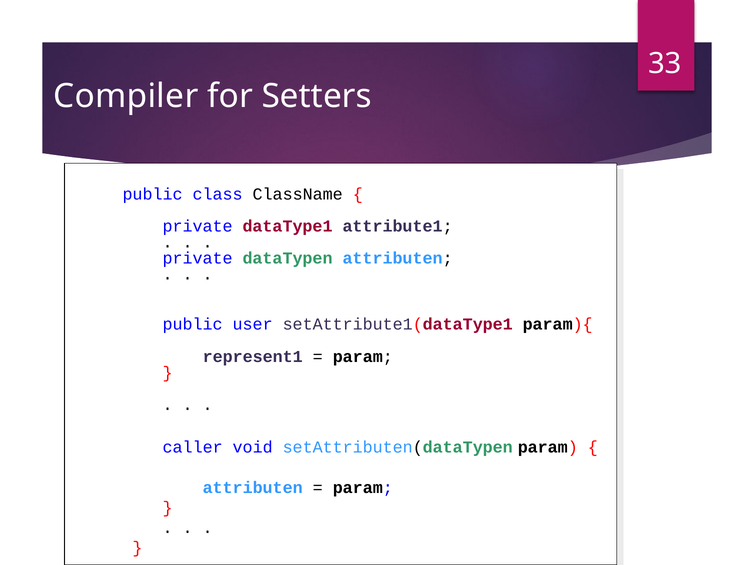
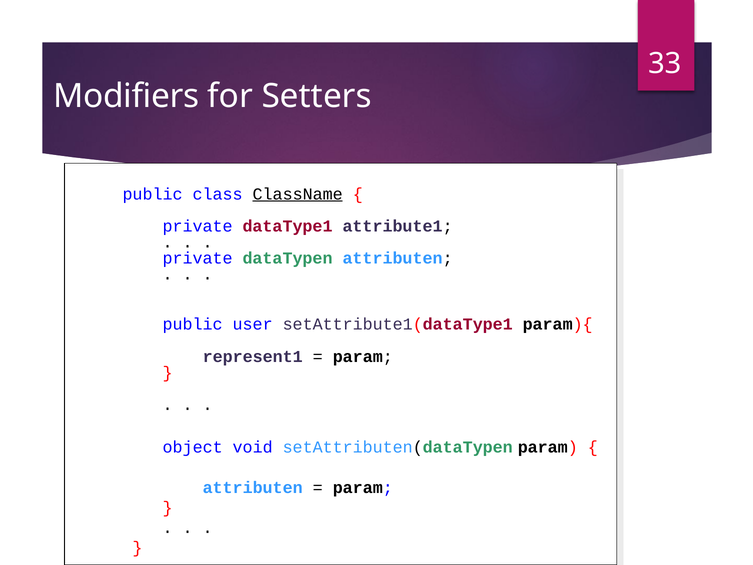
Compiler: Compiler -> Modifiers (126, 96)
ClassName underline: none -> present (298, 194)
caller: caller -> object (193, 447)
